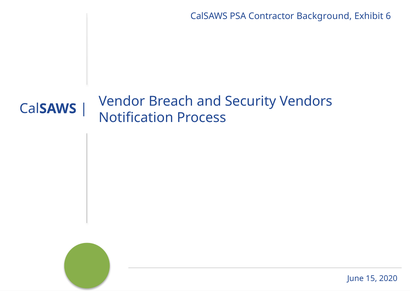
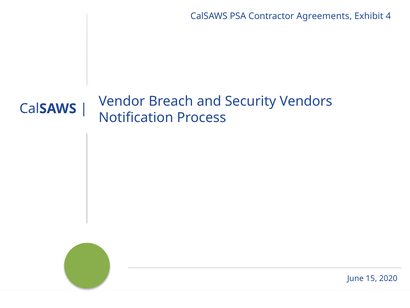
Background: Background -> Agreements (324, 16)
6: 6 -> 4 (388, 16)
